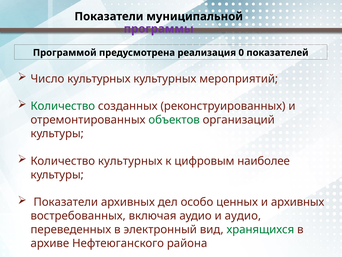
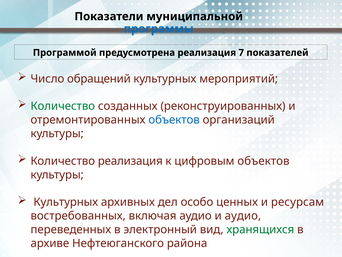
программы colour: purple -> blue (159, 29)
0: 0 -> 7 (241, 53)
Число культурных: культурных -> обращений (99, 79)
объектов colour: green -> blue (174, 120)
Количество культурных: культурных -> реализация (130, 161)
цифровым наиболее: наиболее -> объектов (263, 161)
Показатели: Показатели -> Культурных (66, 202)
и архивных: архивных -> ресурсам (298, 202)
